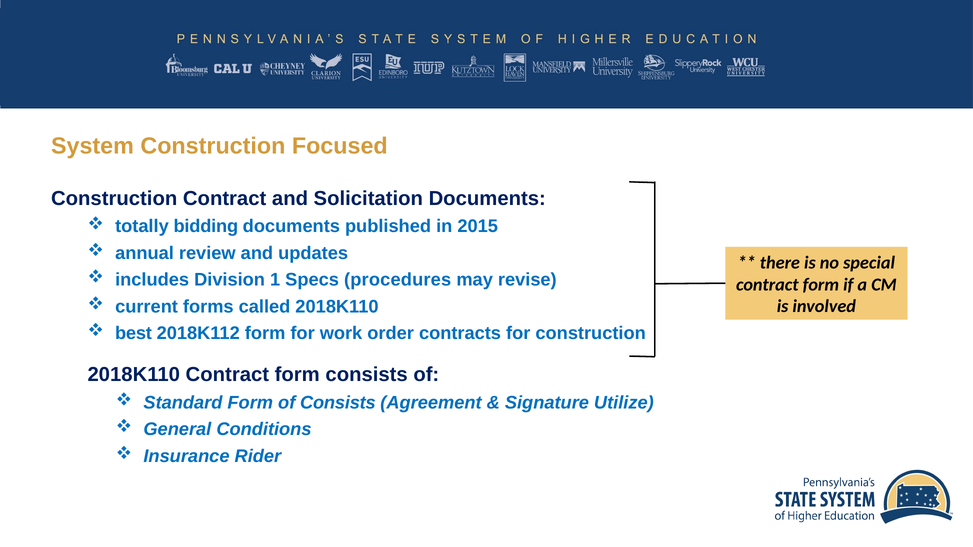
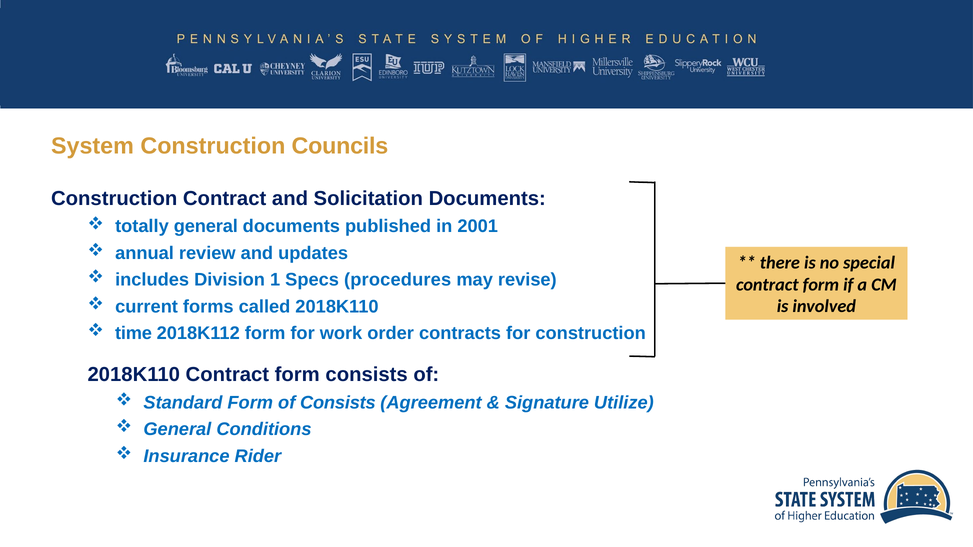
Focused: Focused -> Councils (340, 146)
totally bidding: bidding -> general (206, 227)
2015: 2015 -> 2001 (478, 227)
best: best -> time (133, 333)
